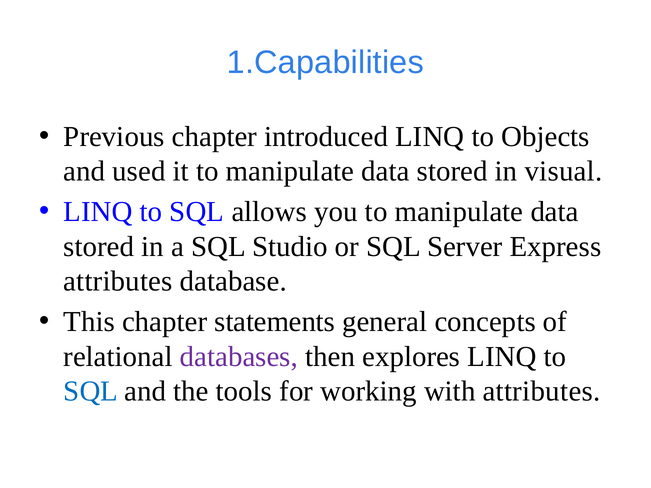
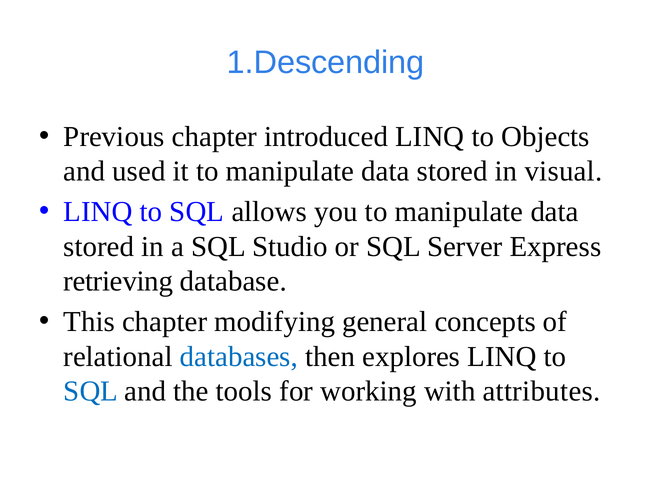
1.Capabilities: 1.Capabilities -> 1.Descending (326, 63)
attributes: attributes -> retrieving (118, 281)
statements: statements -> modifying (275, 322)
databases colour: purple -> blue (239, 357)
